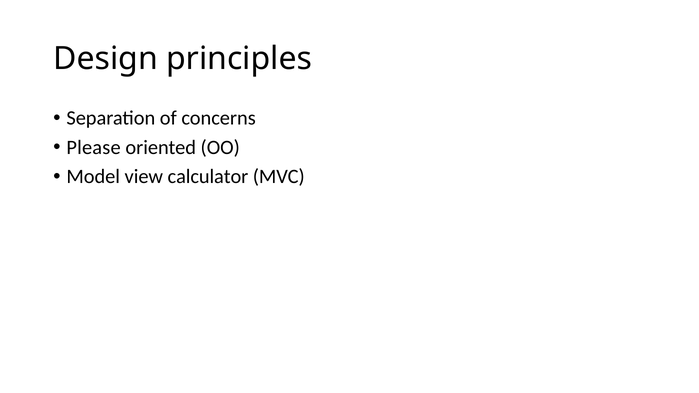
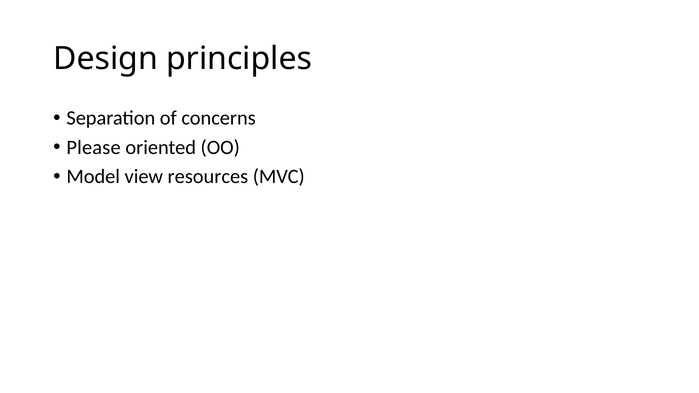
calculator: calculator -> resources (208, 177)
